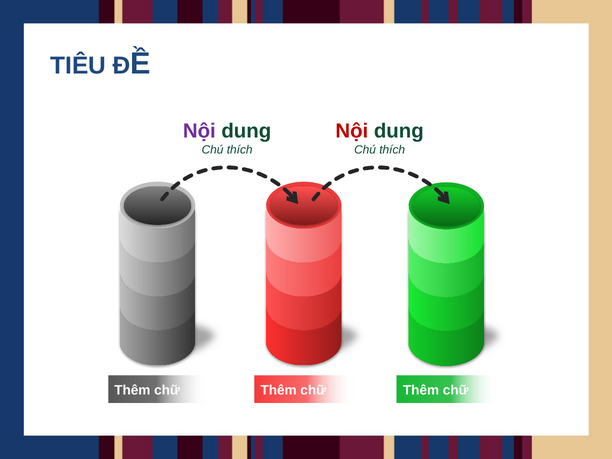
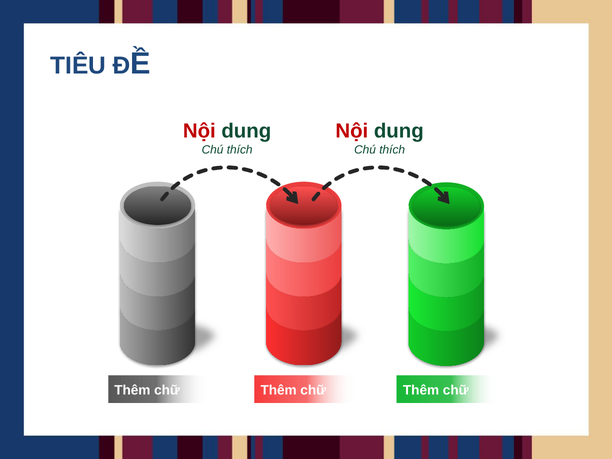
Nội colour: purple -> red (199, 131)
